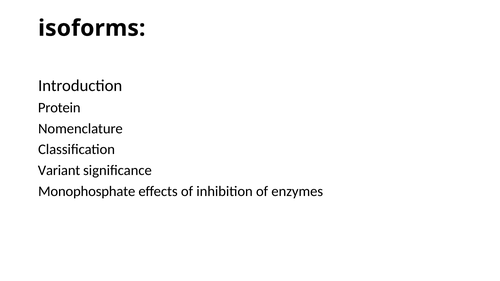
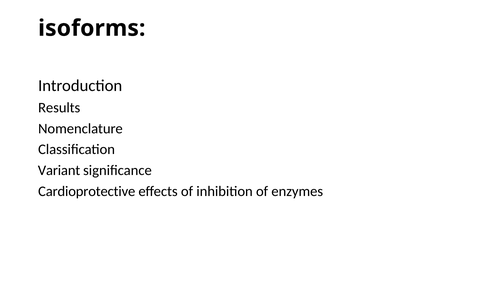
Protein: Protein -> Results (59, 108)
Monophosphate: Monophosphate -> Cardioprotective (87, 191)
